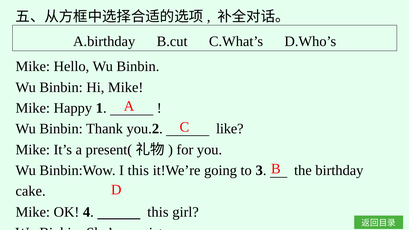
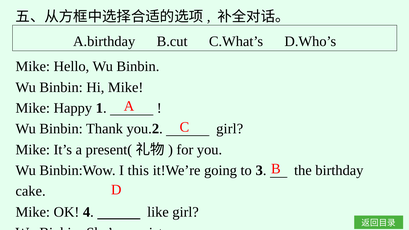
you.2 like: like -> girl (230, 129)
4 this: this -> like (158, 212)
